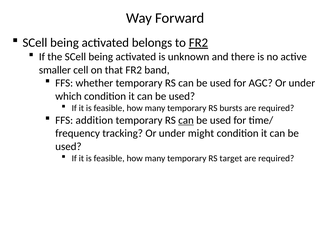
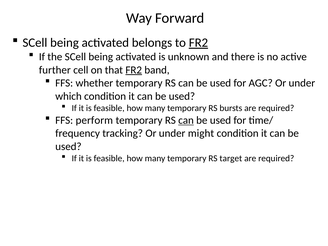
smaller: smaller -> further (55, 70)
FR2 underline: none -> present (134, 70)
addition: addition -> perform (94, 120)
